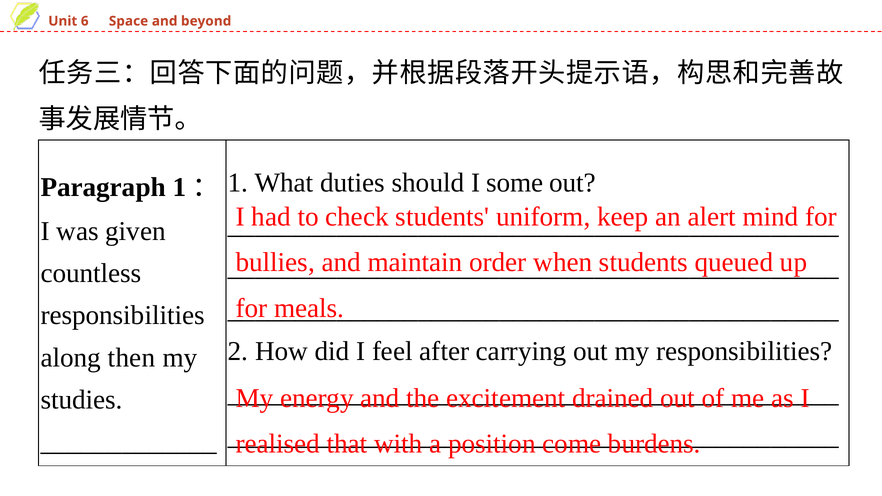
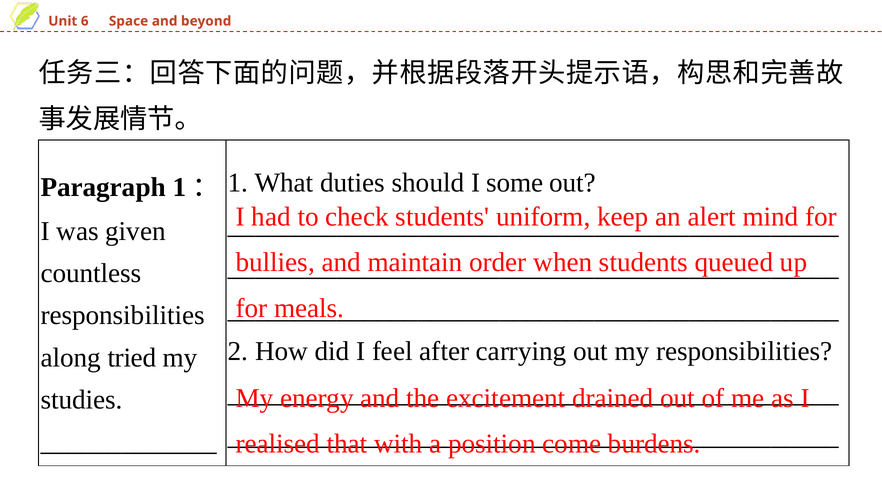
then: then -> tried (132, 358)
